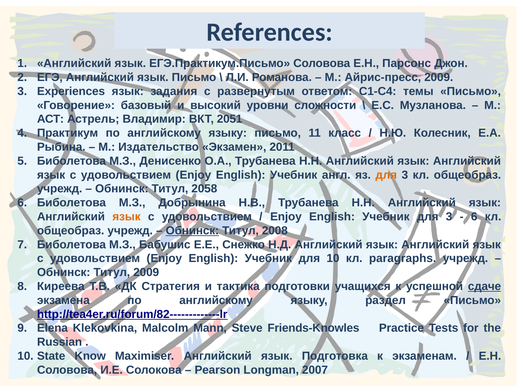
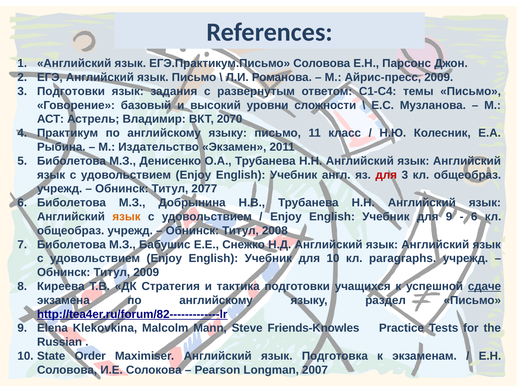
3 Experiences: Experiences -> Подготовки (71, 91)
2051: 2051 -> 2070 (230, 119)
для colour: orange -> red (386, 175)
2058: 2058 -> 2077 (204, 189)
Учебник для 3: 3 -> 9 (449, 217)
Обнинск underline: present -> none (192, 231)
Know: Know -> Order (90, 356)
